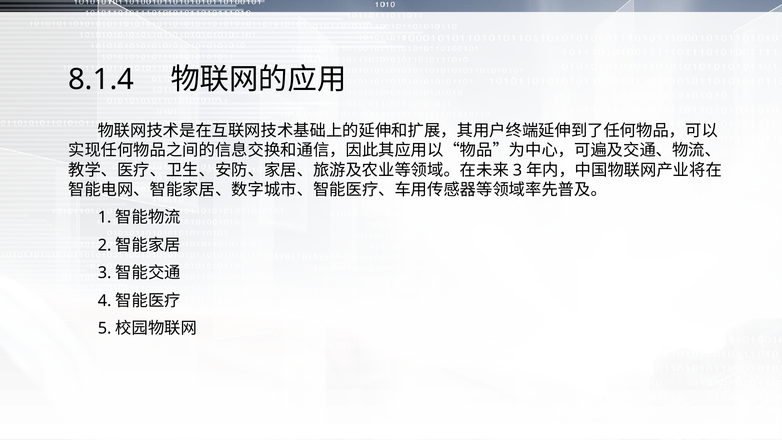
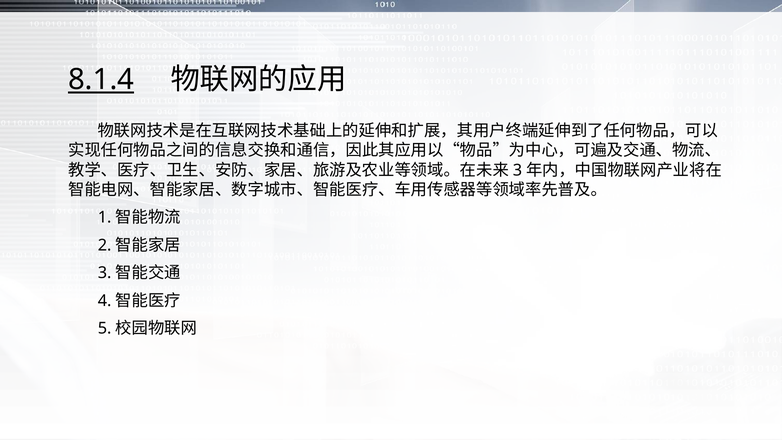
8.1.4 underline: none -> present (101, 80)
